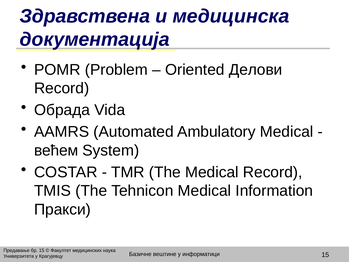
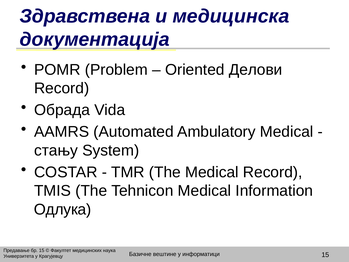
већем: већем -> стању (56, 150)
Пракси: Пракси -> Одлука (63, 209)
